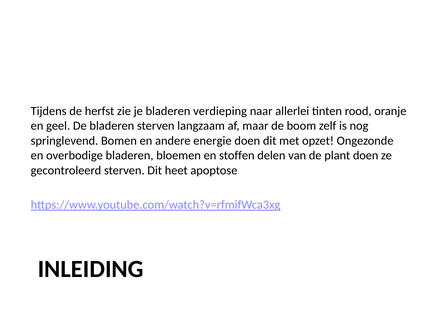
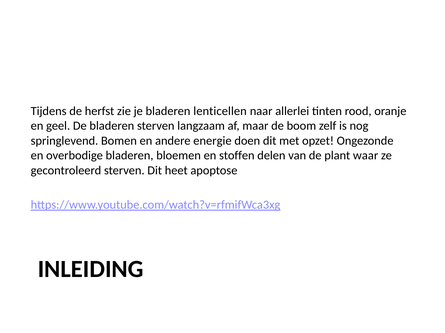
verdieping: verdieping -> lenticellen (220, 111)
plant doen: doen -> waar (366, 156)
